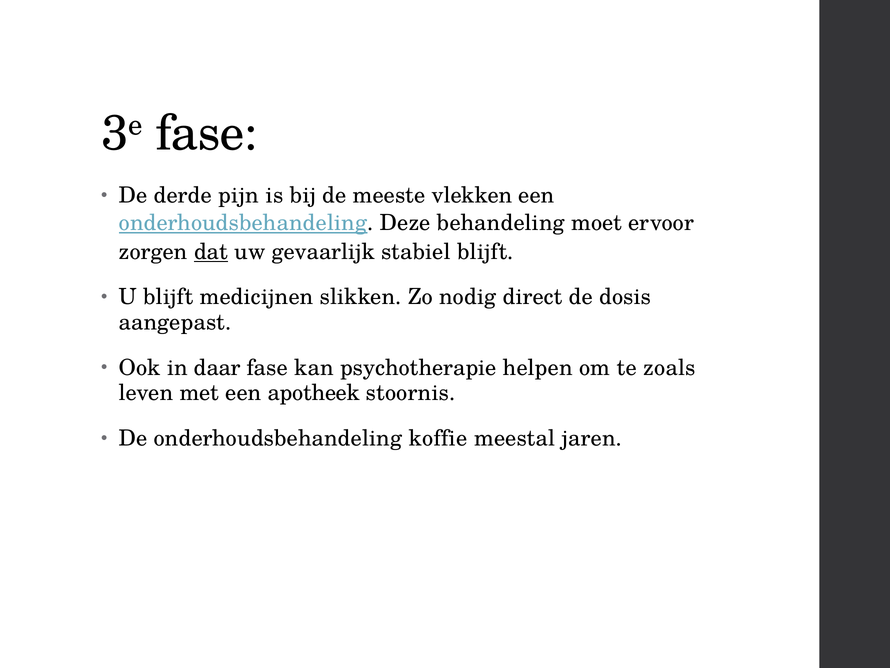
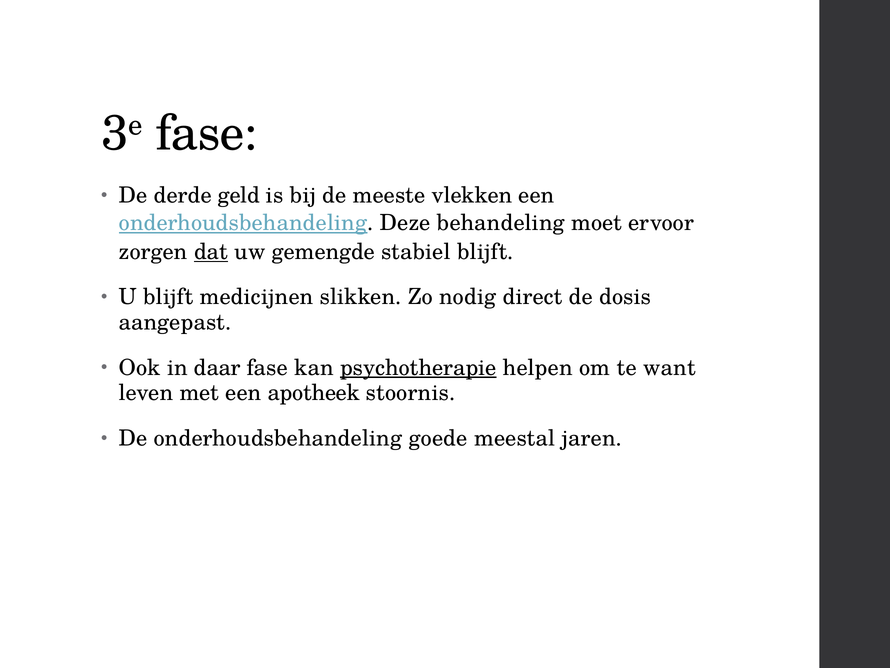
pijn: pijn -> geld (239, 195)
gevaarlijk: gevaarlijk -> gemengde (323, 252)
psychotherapie underline: none -> present (418, 367)
zoals: zoals -> want (669, 367)
koffie: koffie -> goede (438, 438)
